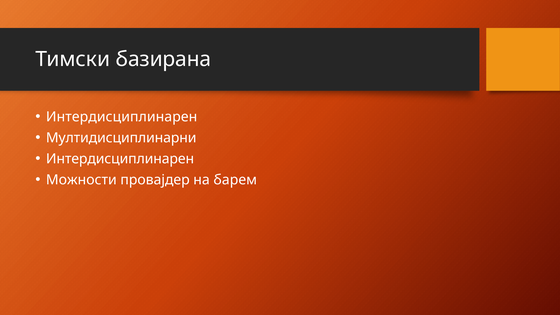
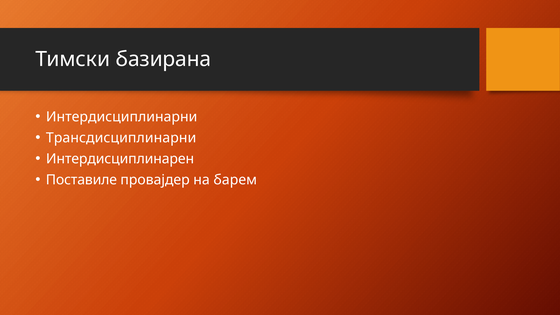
Интердисциплинарен: Интердисциплинарен -> Интердисциплинарни (122, 117)
Мултидисциплинарни: Мултидисциплинарни -> Трансдисциплинарни (121, 138)
Можности: Можности -> Поставиле (81, 180)
